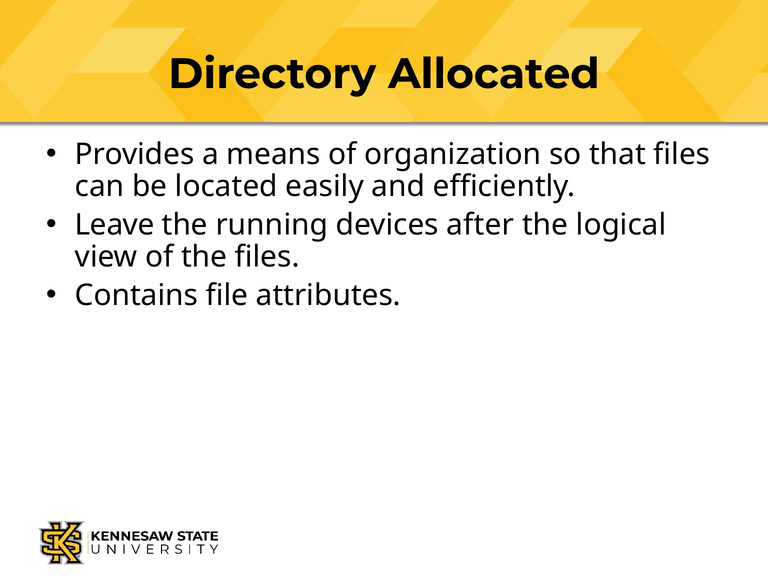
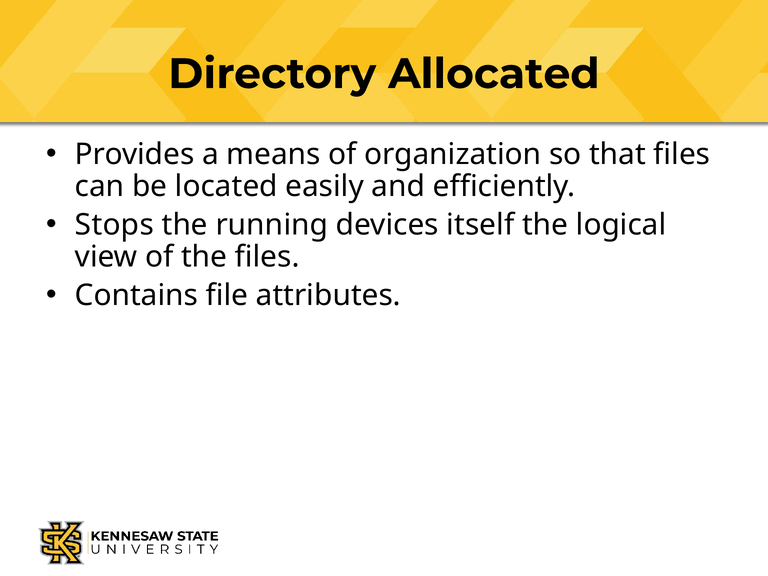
Leave: Leave -> Stops (114, 225)
after: after -> itself (480, 225)
